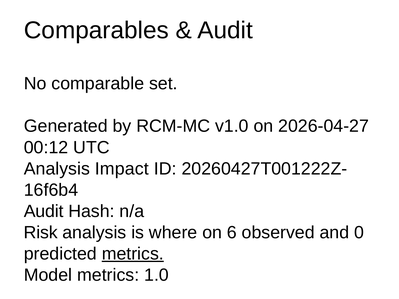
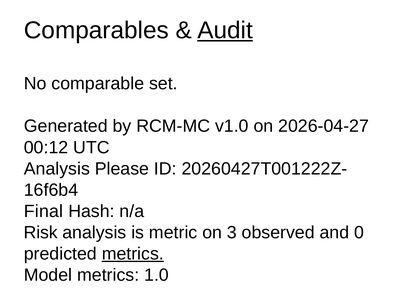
Audit underline: none -> present (225, 30)
Impact: Impact -> Please (122, 169)
Audit: Audit -> Final (43, 211)
where: where -> metric (173, 233)
6: 6 -> 3 (232, 233)
